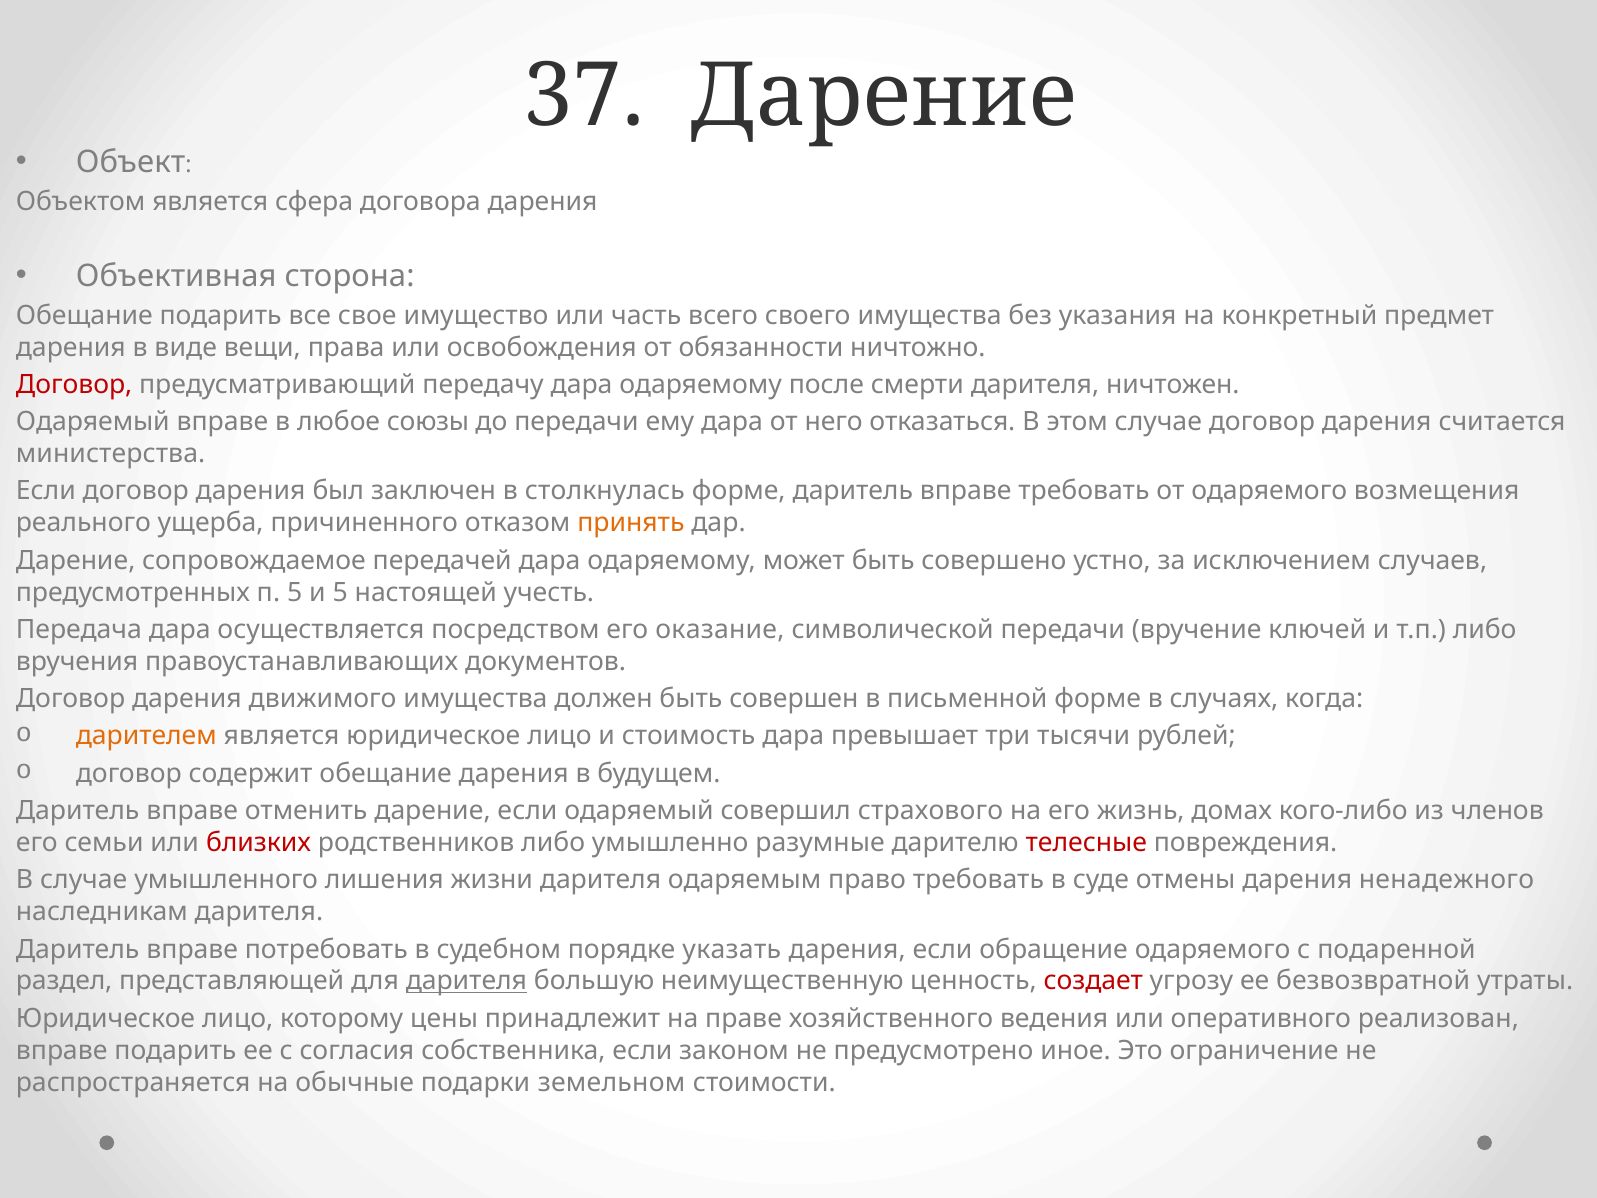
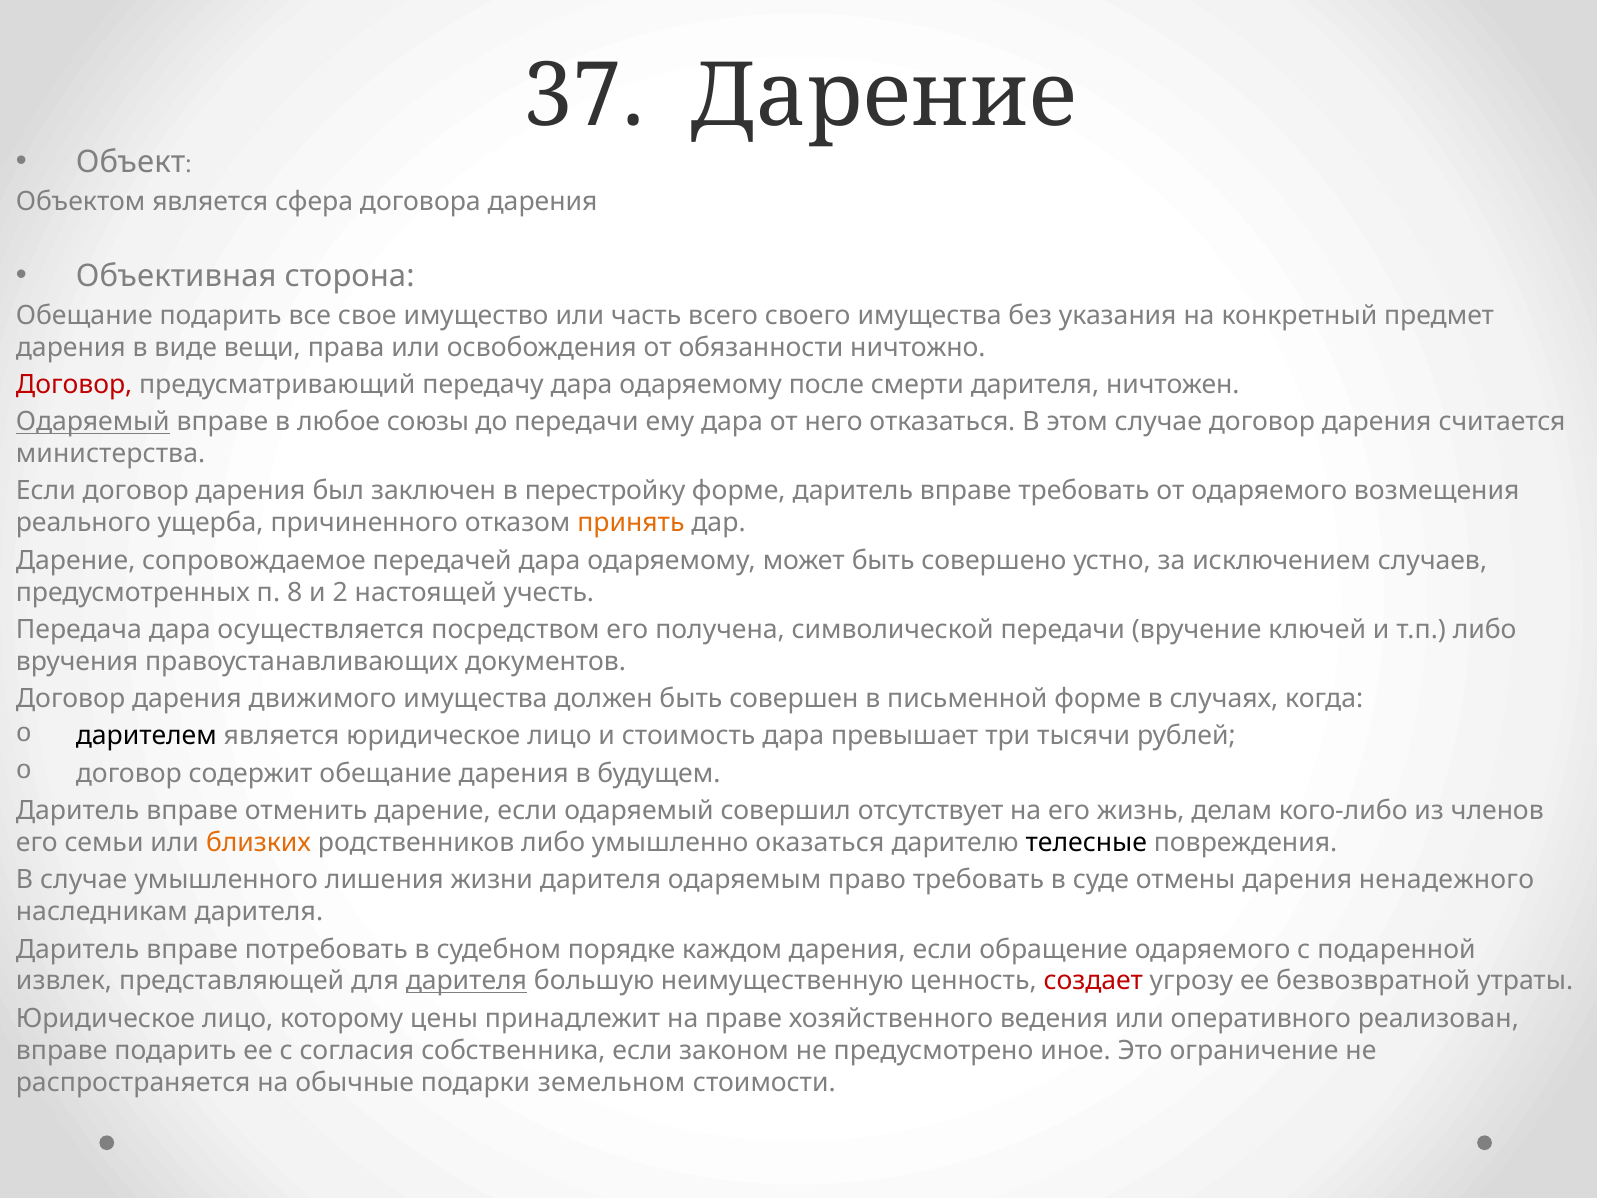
Одаряемый underline: none -> present (93, 422)
столкнулась: столкнулась -> перестройку (605, 491)
п 5: 5 -> 8 (295, 592)
и 5: 5 -> 2 (340, 592)
оказание: оказание -> получена (720, 630)
дарителем colour: orange -> black (146, 736)
страхового: страхового -> отсутствует (931, 811)
домах: домах -> делам (1232, 811)
близких colour: red -> orange (259, 843)
разумные: разумные -> оказаться (820, 843)
телесные colour: red -> black (1086, 843)
указать: указать -> каждом (732, 949)
раздел: раздел -> извлек (64, 981)
